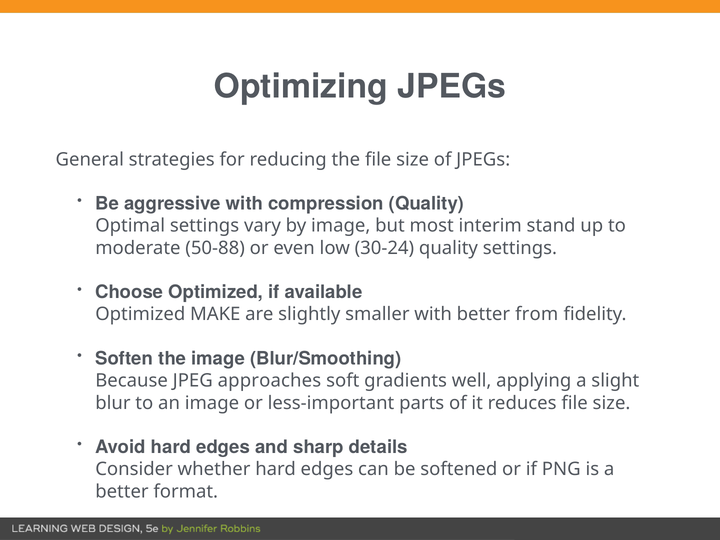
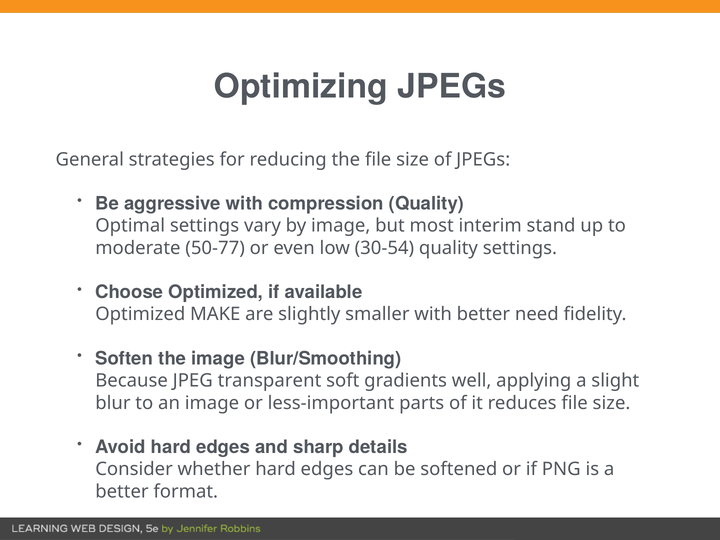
50-88: 50-88 -> 50-77 (215, 248)
30-24: 30-24 -> 30-54 (384, 248)
from: from -> need (537, 314)
approaches: approaches -> transparent (269, 381)
